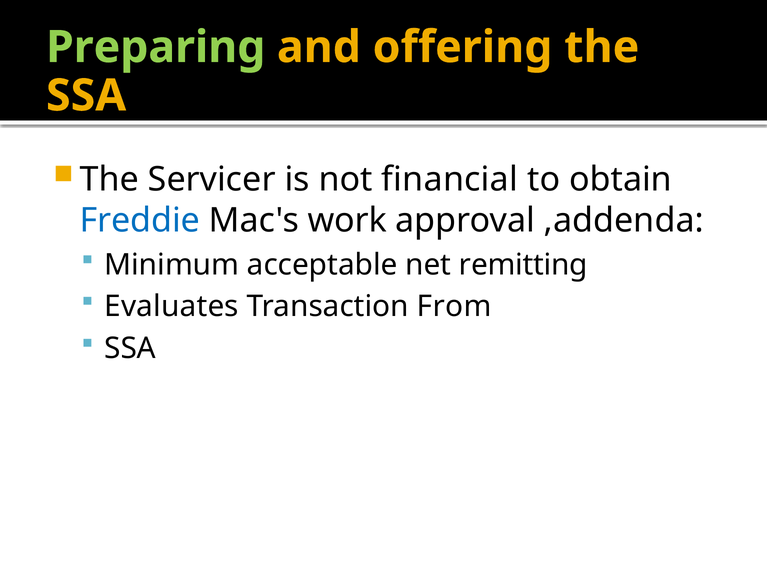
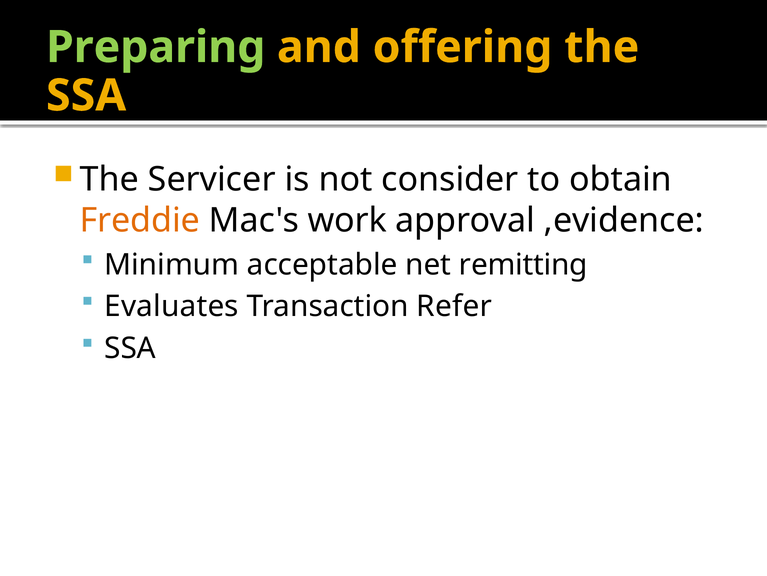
financial: financial -> consider (450, 179)
Freddie colour: blue -> orange (140, 220)
,addenda: ,addenda -> ,evidence (624, 220)
From: From -> Refer (454, 306)
